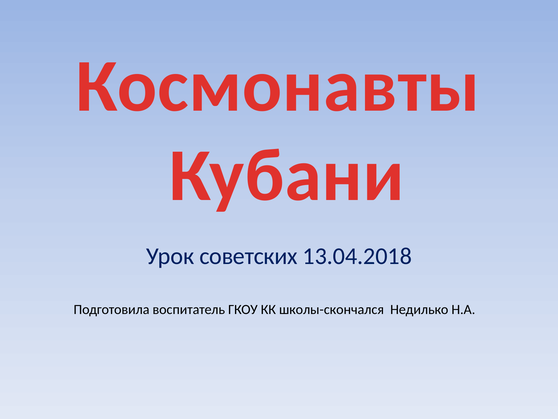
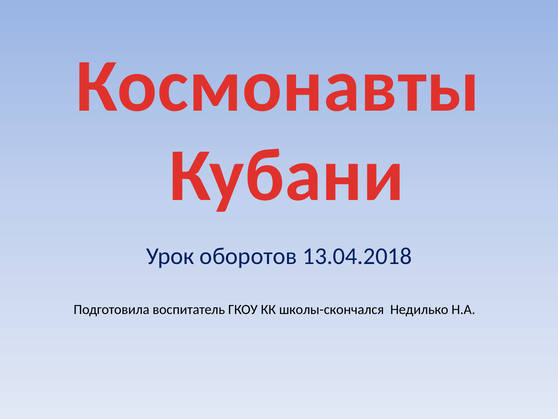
советских: советских -> оборотов (248, 256)
